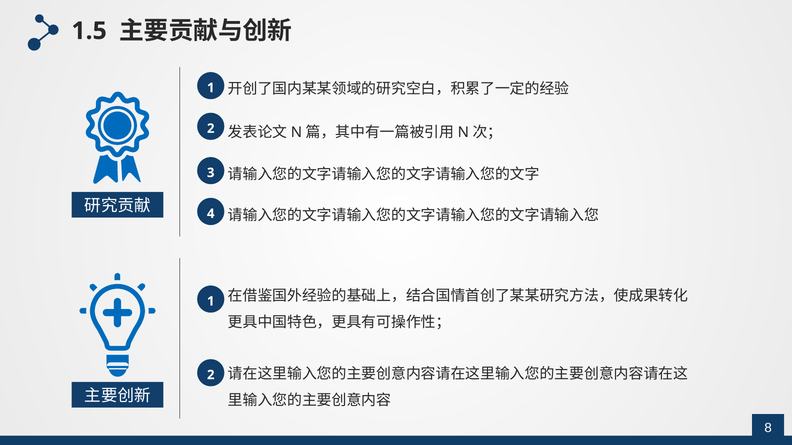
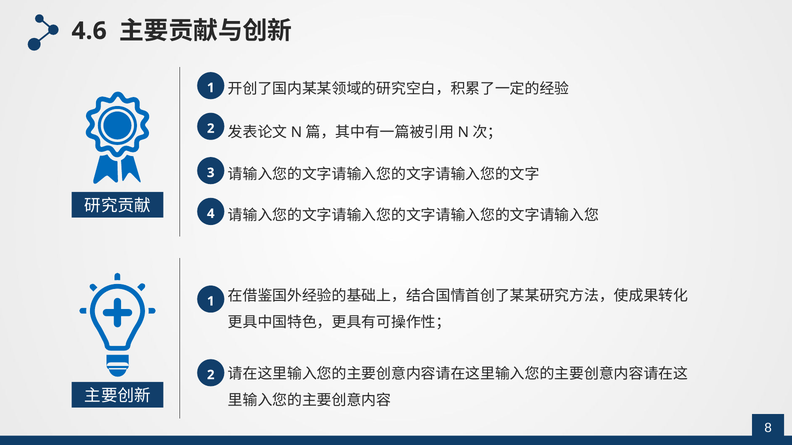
1.5: 1.5 -> 4.6 (89, 31)
